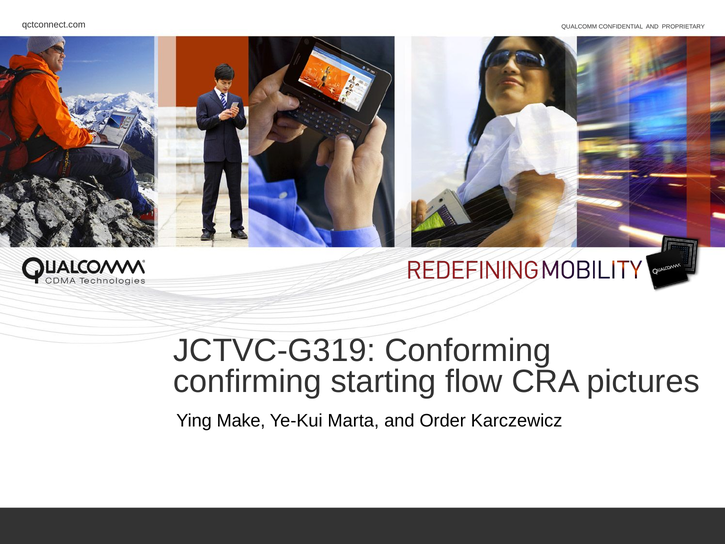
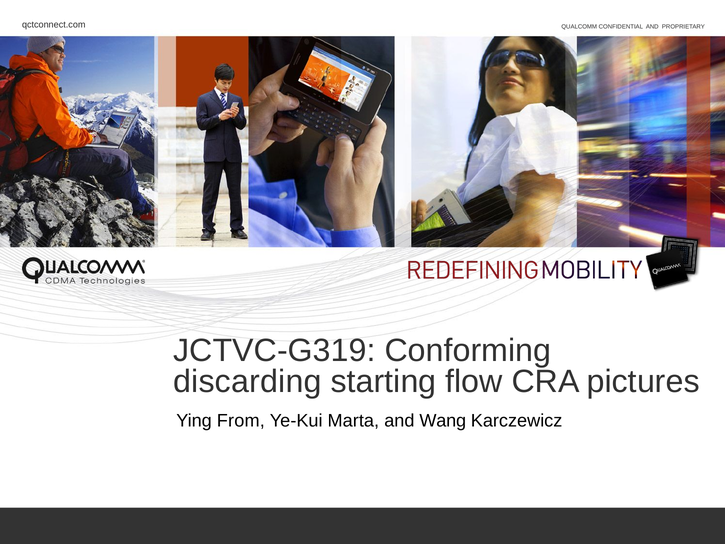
confirming: confirming -> discarding (247, 382)
Make: Make -> From (241, 420)
Order: Order -> Wang (443, 420)
